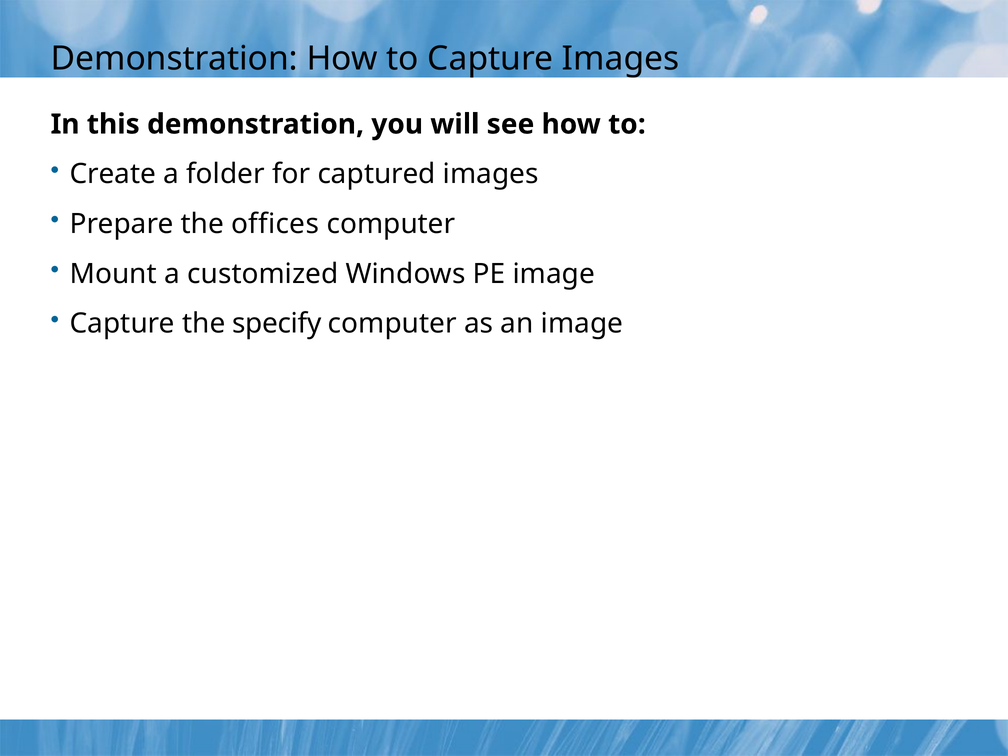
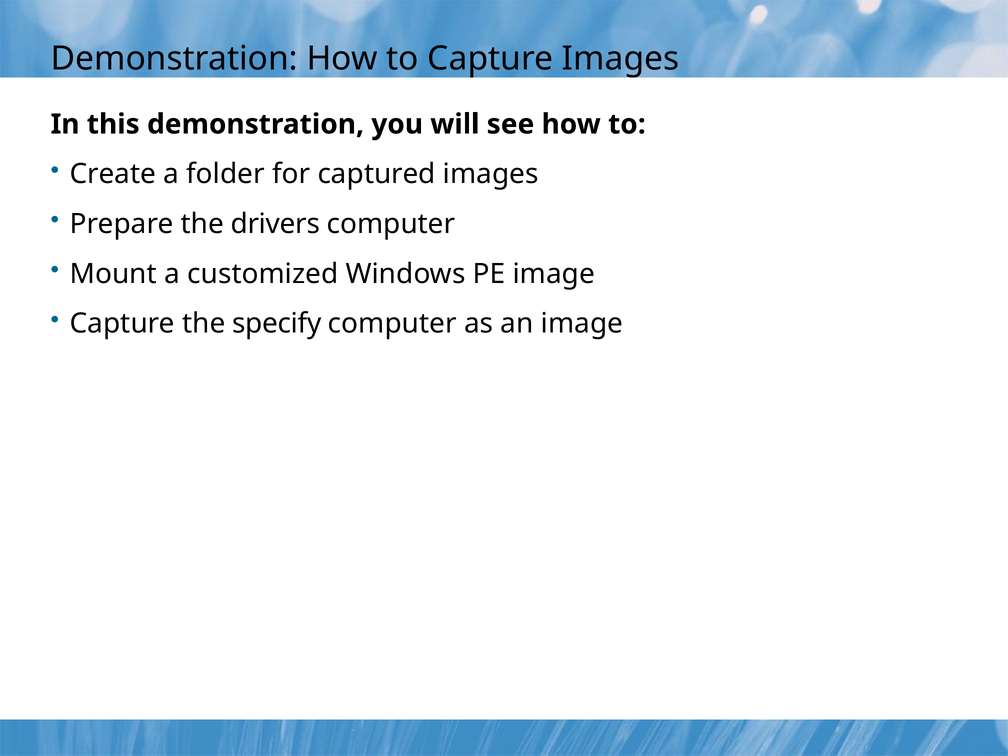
offices: offices -> drivers (275, 224)
